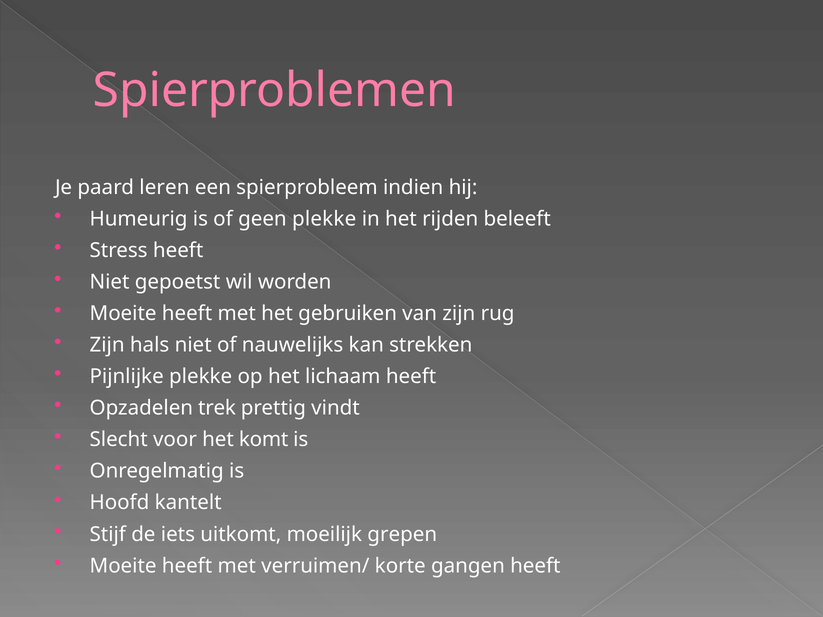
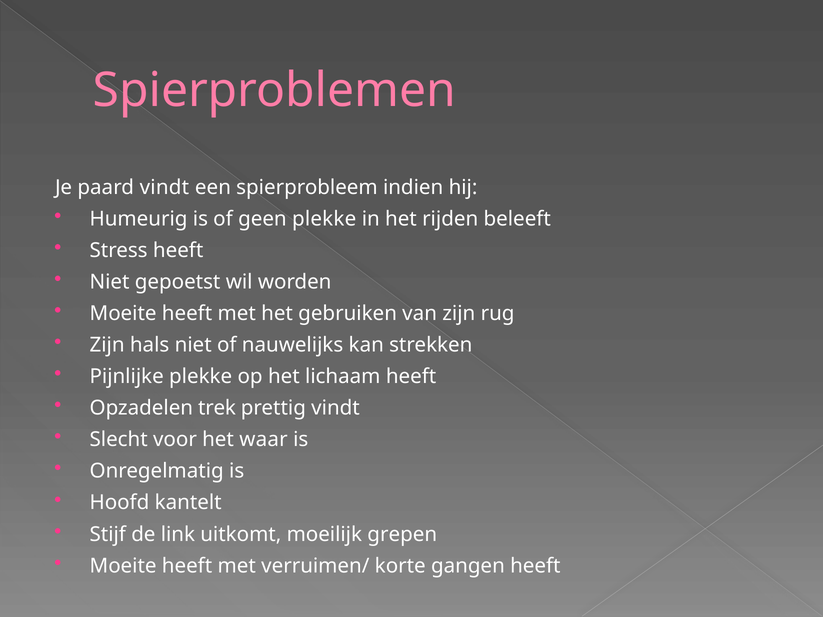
paard leren: leren -> vindt (164, 187)
komt: komt -> waar (263, 440)
iets: iets -> link (178, 534)
